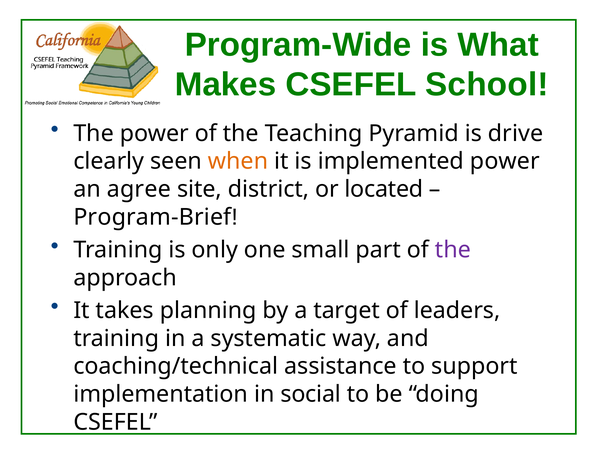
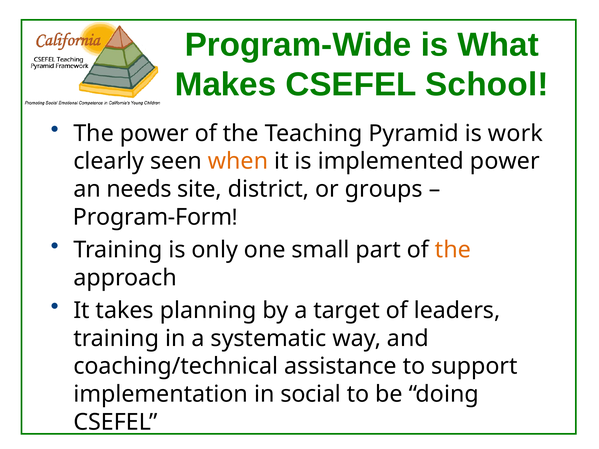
drive: drive -> work (515, 133)
agree: agree -> needs (139, 189)
located: located -> groups (384, 189)
Program-Brief: Program-Brief -> Program-Form (153, 217)
the colour: purple -> orange (453, 250)
